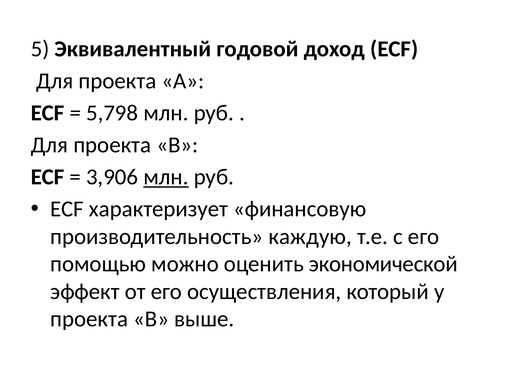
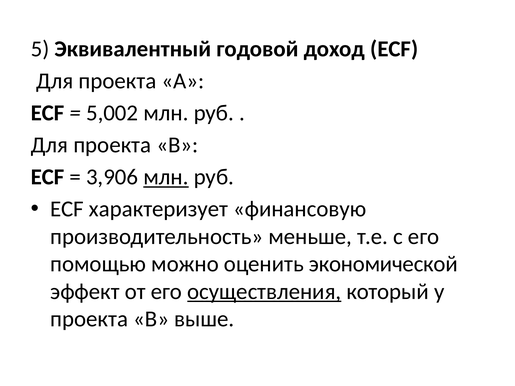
5,798: 5,798 -> 5,002 (112, 113)
каждую: каждую -> меньше (310, 237)
осуществления underline: none -> present (264, 292)
